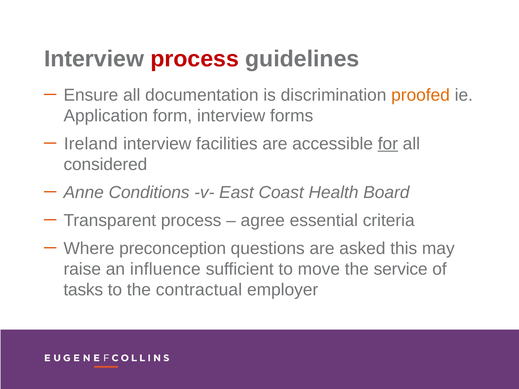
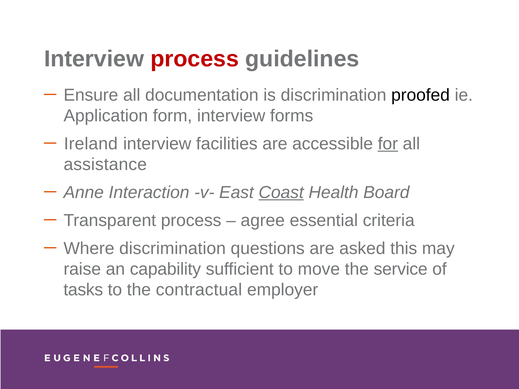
proofed colour: orange -> black (421, 95)
considered: considered -> assistance (105, 165)
Conditions: Conditions -> Interaction (149, 193)
Coast underline: none -> present (281, 193)
Where preconception: preconception -> discrimination (173, 249)
influence: influence -> capability (165, 269)
